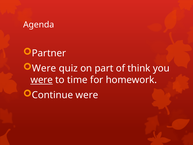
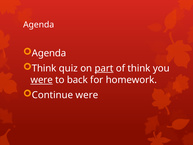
Partner: Partner -> Agenda (49, 53)
Were: Were -> Think (44, 68)
part underline: none -> present (104, 68)
time: time -> back (77, 80)
